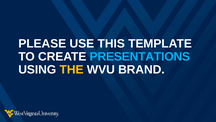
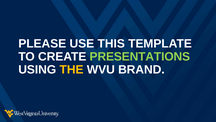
PRESENTATIONS colour: light blue -> light green (140, 56)
